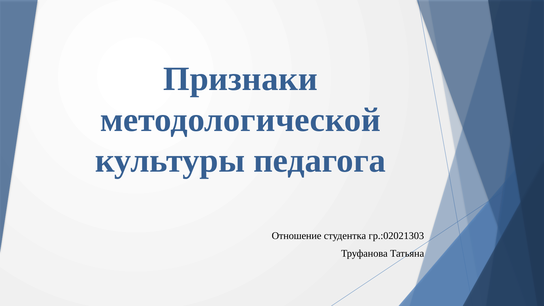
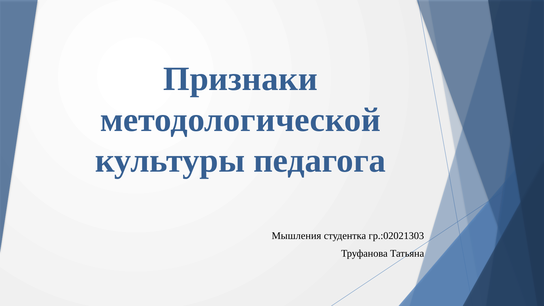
Отношение: Отношение -> Мышления (296, 236)
